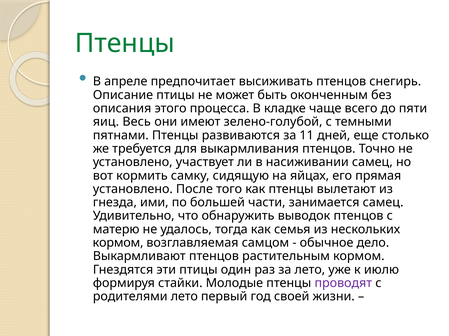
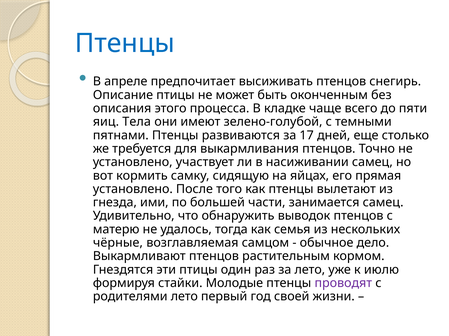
Птенцы colour: green -> blue (125, 43)
Весь: Весь -> Тела (137, 122)
11: 11 -> 17 (307, 136)
кормом: кормом -> чёрные (118, 243)
